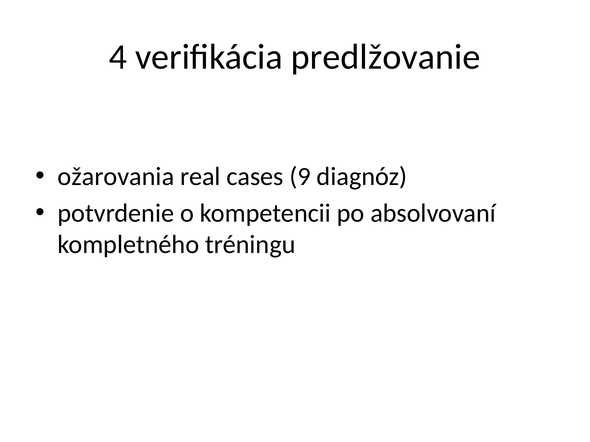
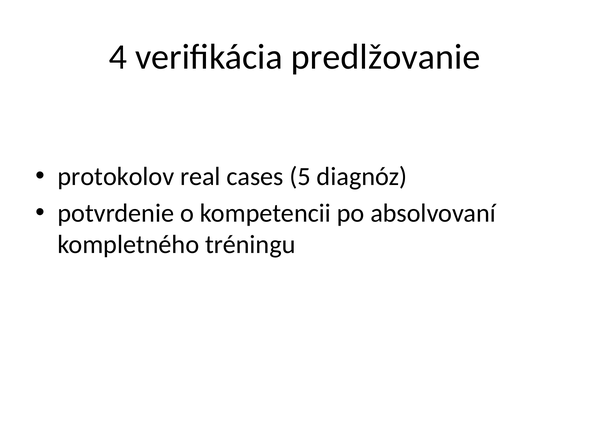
ožarovania: ožarovania -> protokolov (116, 177)
9: 9 -> 5 (300, 177)
